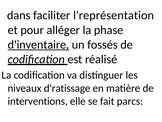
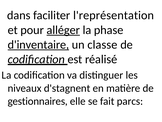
alléger underline: none -> present (63, 30)
fossés: fossés -> classe (102, 44)
d'ratissage: d'ratissage -> d'stagnent (67, 88)
interventions: interventions -> gestionnaires (38, 101)
